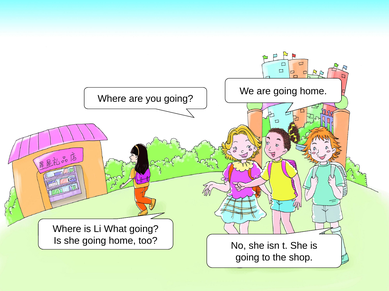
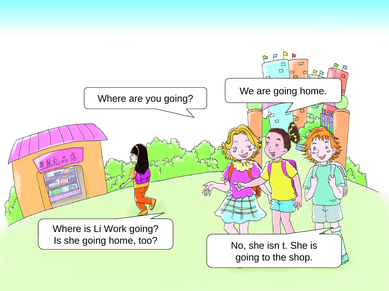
What: What -> Work (115, 230)
